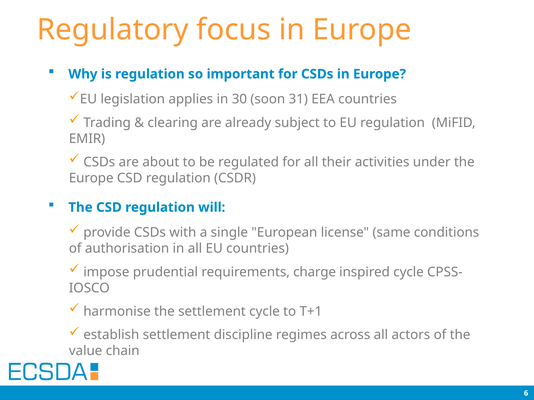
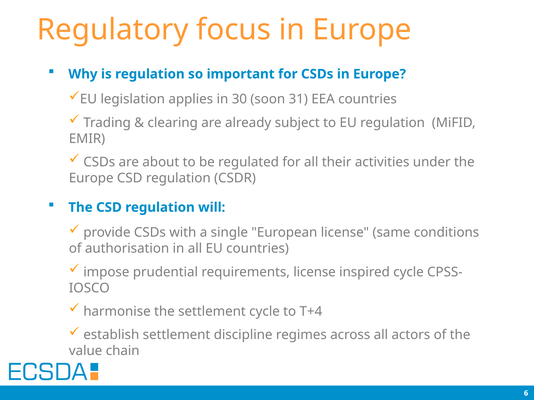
requirements charge: charge -> license (315, 272)
T+1: T+1 -> T+4 (311, 312)
